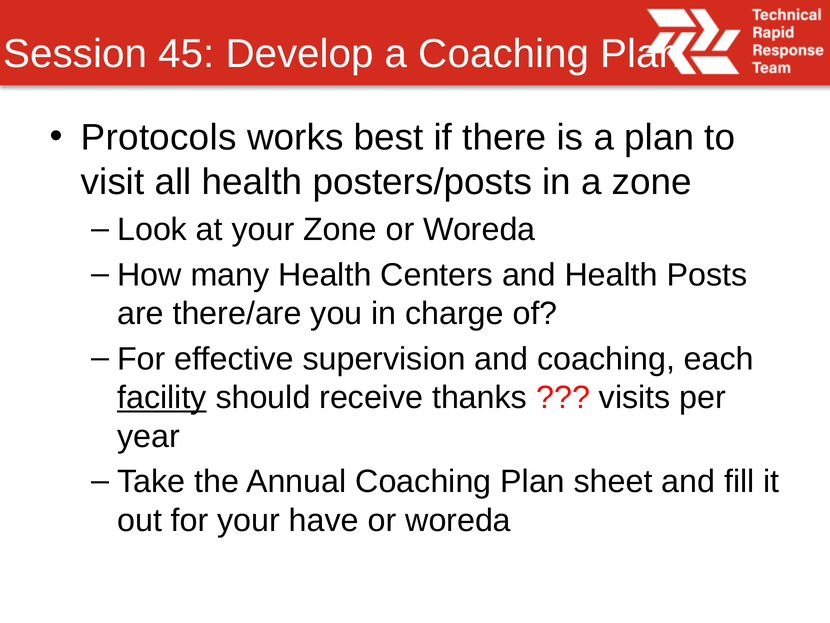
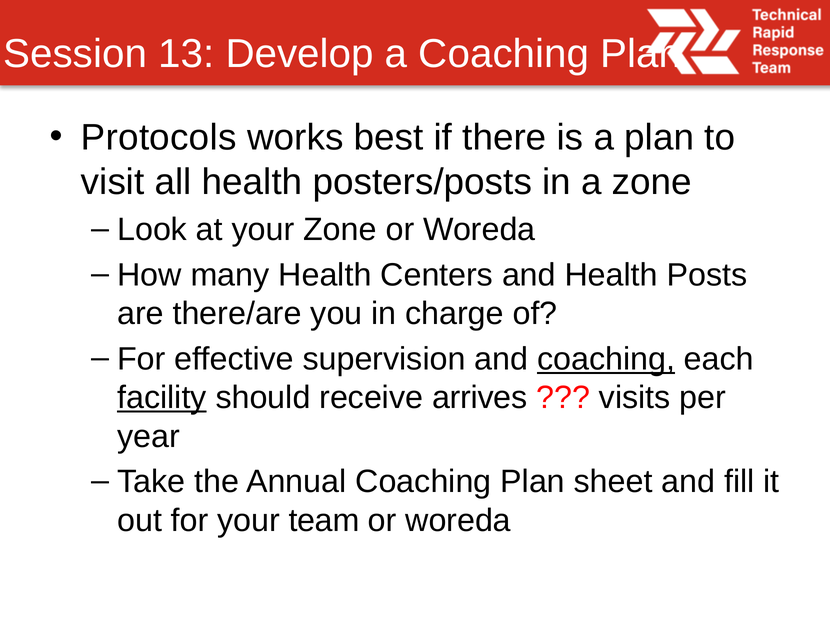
45: 45 -> 13 (186, 54)
coaching underline: none -> present (606, 359)
thanks: thanks -> arrives (480, 397)
have: have -> team (324, 520)
